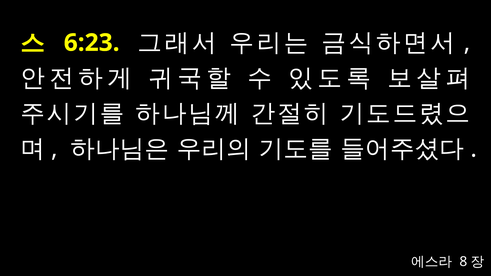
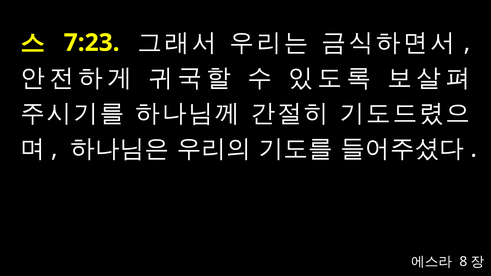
6:23: 6:23 -> 7:23 (92, 43)
